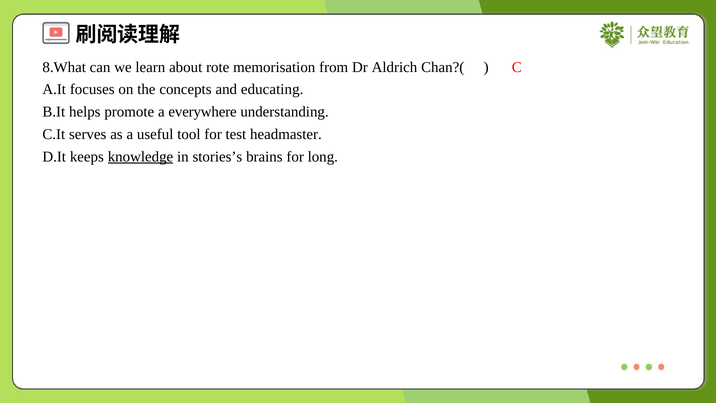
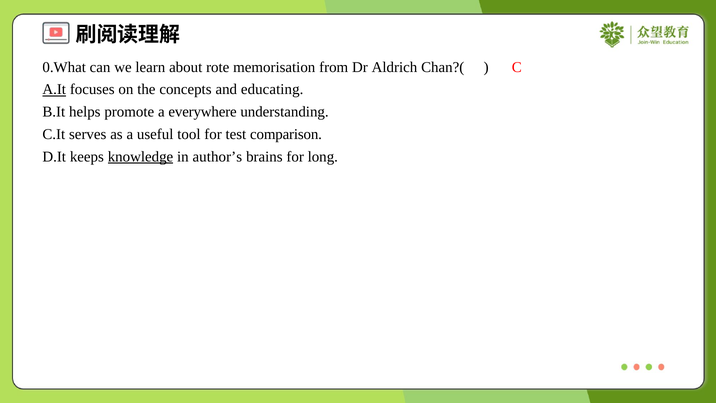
8.What: 8.What -> 0.What (64, 67)
A.It underline: none -> present (54, 89)
headmaster: headmaster -> comparison (286, 134)
stories’s: stories’s -> author’s (217, 157)
